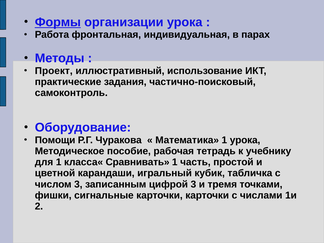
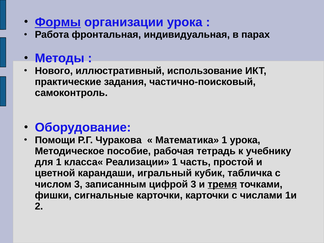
Проект: Проект -> Нового (54, 71)
Сравнивать: Сравнивать -> Реализации (138, 162)
тремя underline: none -> present (222, 184)
